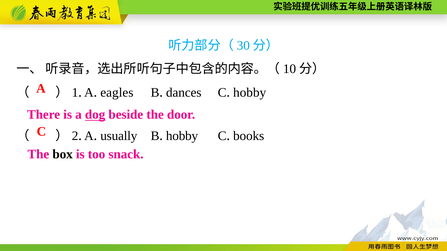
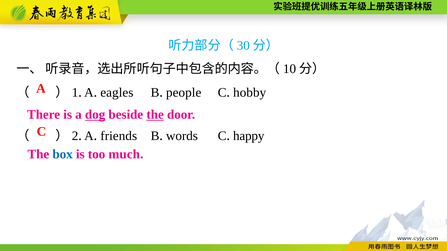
dances: dances -> people (184, 93)
the underline: none -> present (155, 115)
usually: usually -> friends (119, 136)
hobby: hobby -> words (182, 136)
books: books -> happy (249, 136)
box colour: black -> blue (63, 155)
snack: snack -> much (126, 155)
